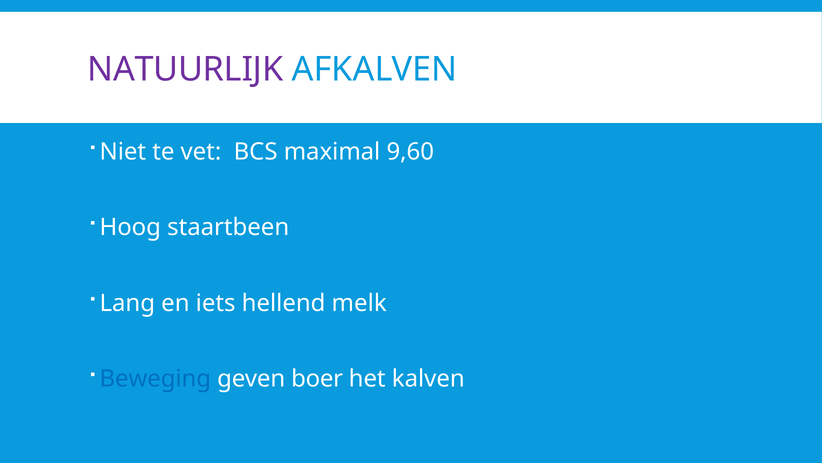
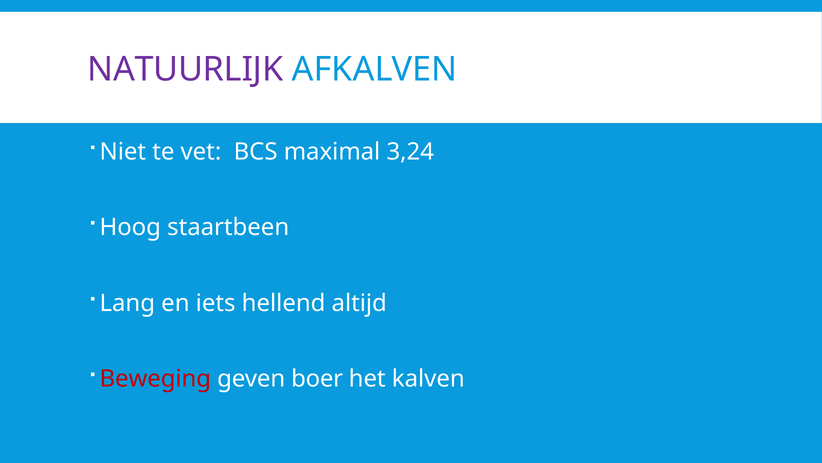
9,60: 9,60 -> 3,24 (410, 151)
melk: melk -> altijd (359, 303)
Beweging colour: blue -> red (155, 378)
